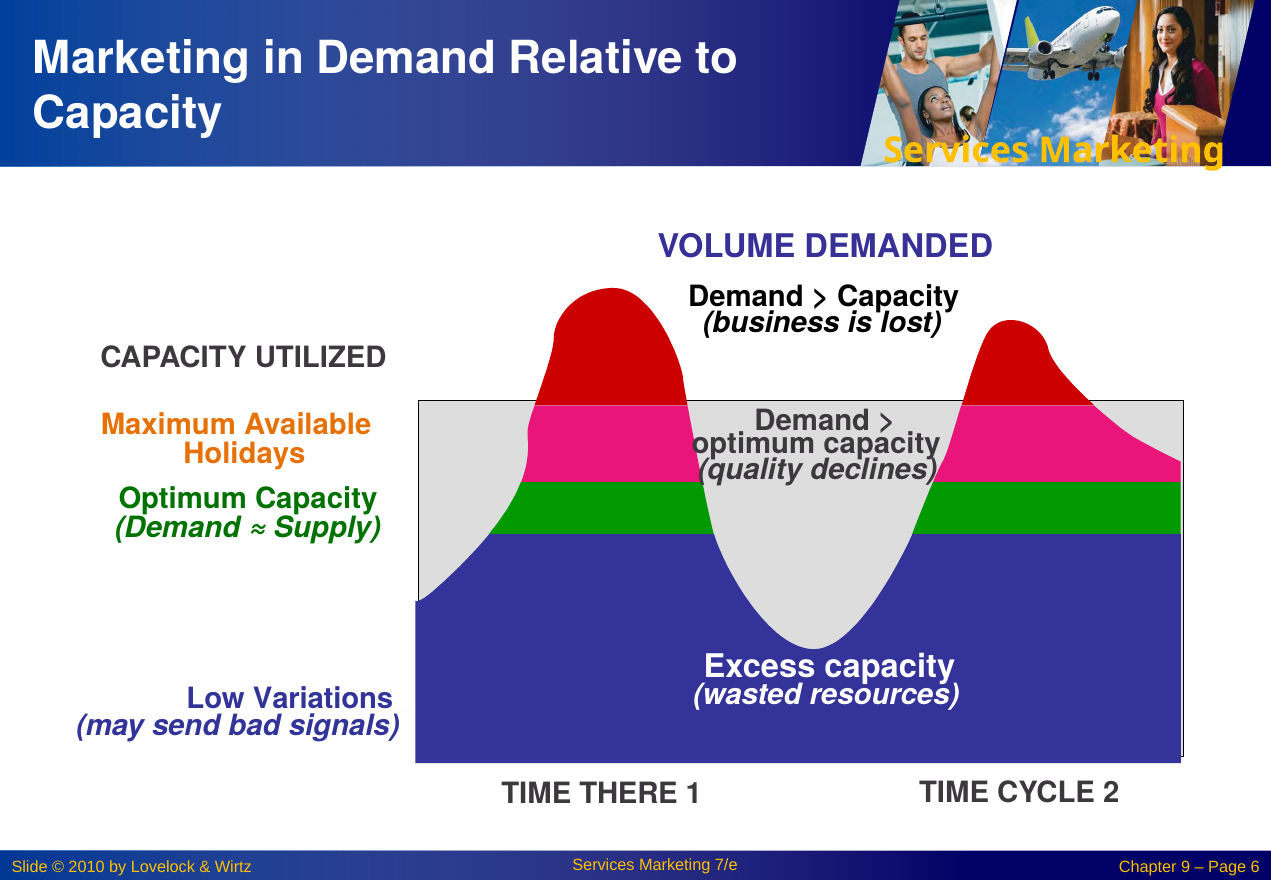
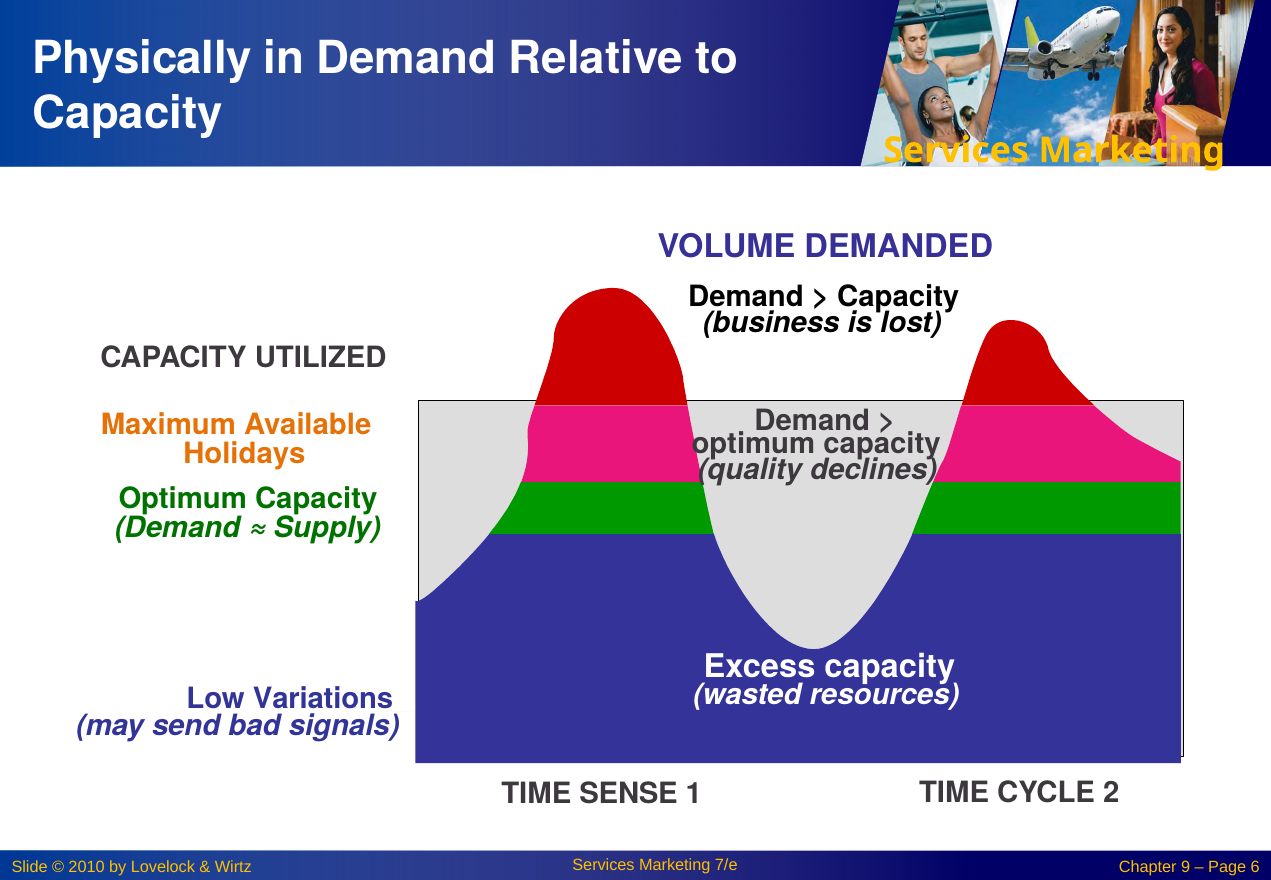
Marketing: Marketing -> Physically (142, 59)
THERE: THERE -> SENSE (629, 794)
